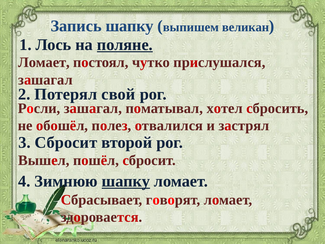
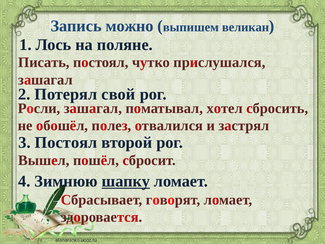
Запись шапку: шапку -> можно (130, 26)
поляне underline: present -> none (125, 45)
Ломает: Ломает -> Писать (44, 62)
3 Сбросит: Сбросит -> Постоял (66, 142)
